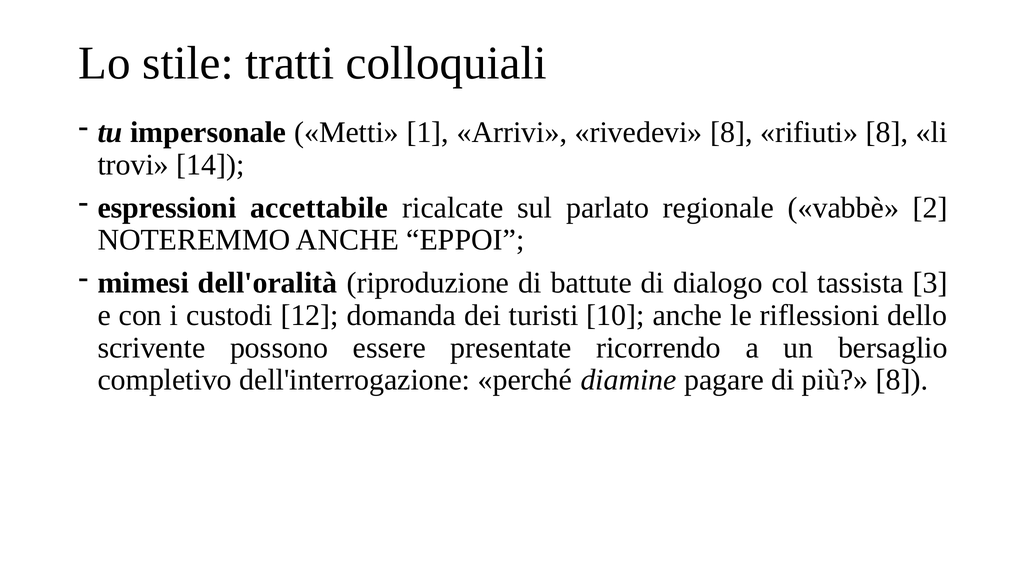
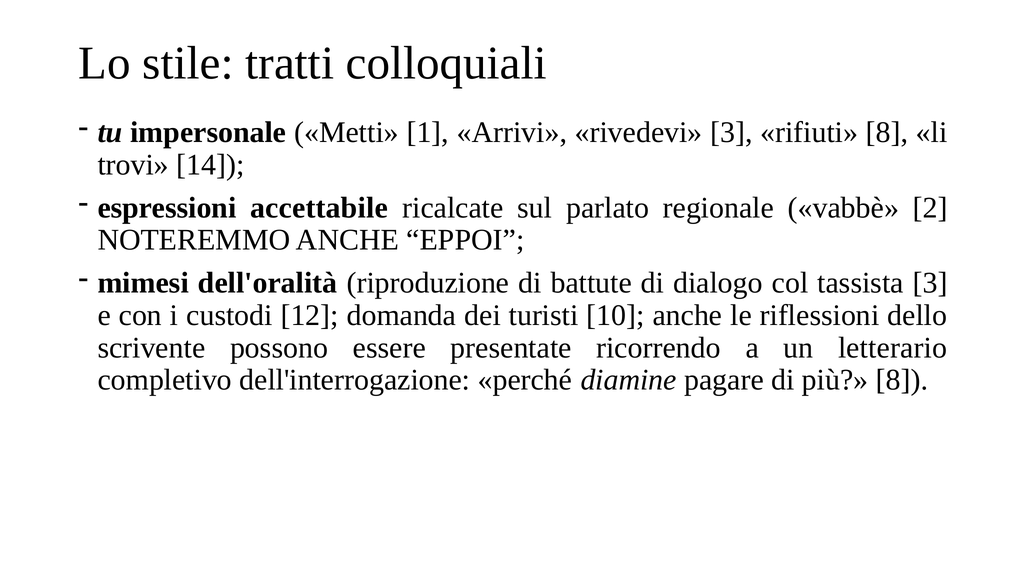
rivedevi 8: 8 -> 3 (731, 133)
bersaglio: bersaglio -> letterario (893, 348)
